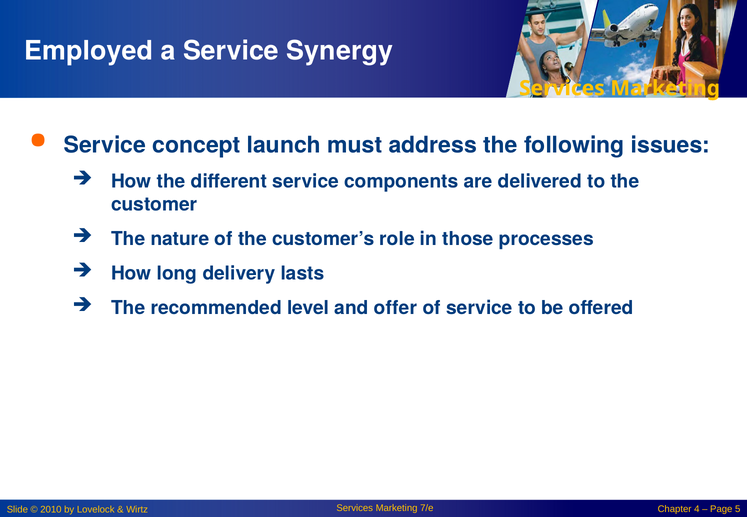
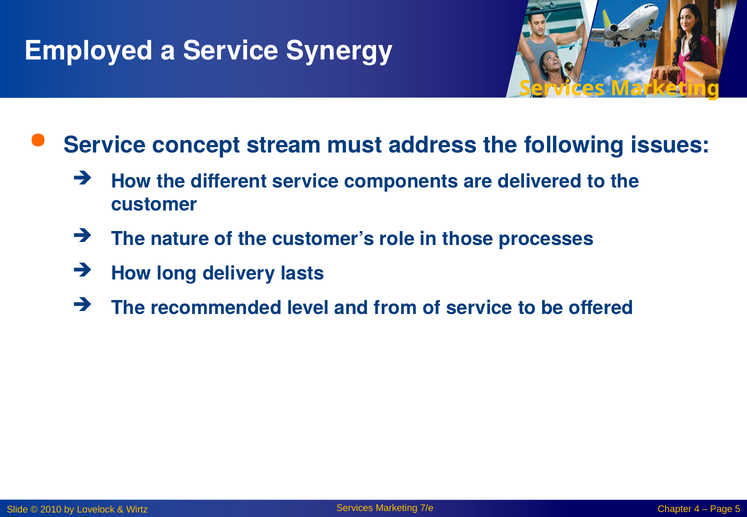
launch: launch -> stream (284, 145)
offer: offer -> from (396, 308)
